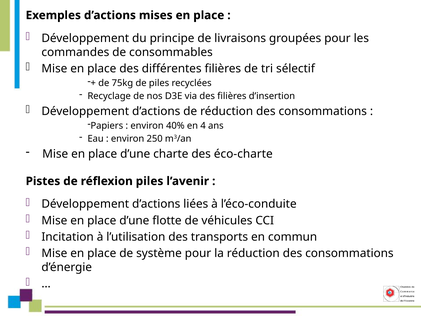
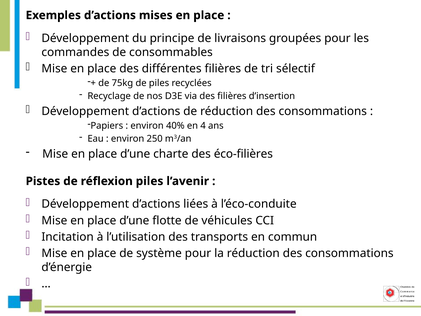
éco-charte: éco-charte -> éco-filières (243, 154)
